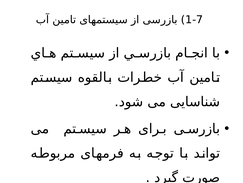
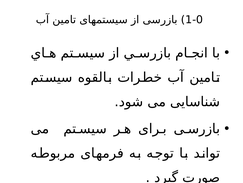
1-7: 1-7 -> 1-0 (194, 20)
